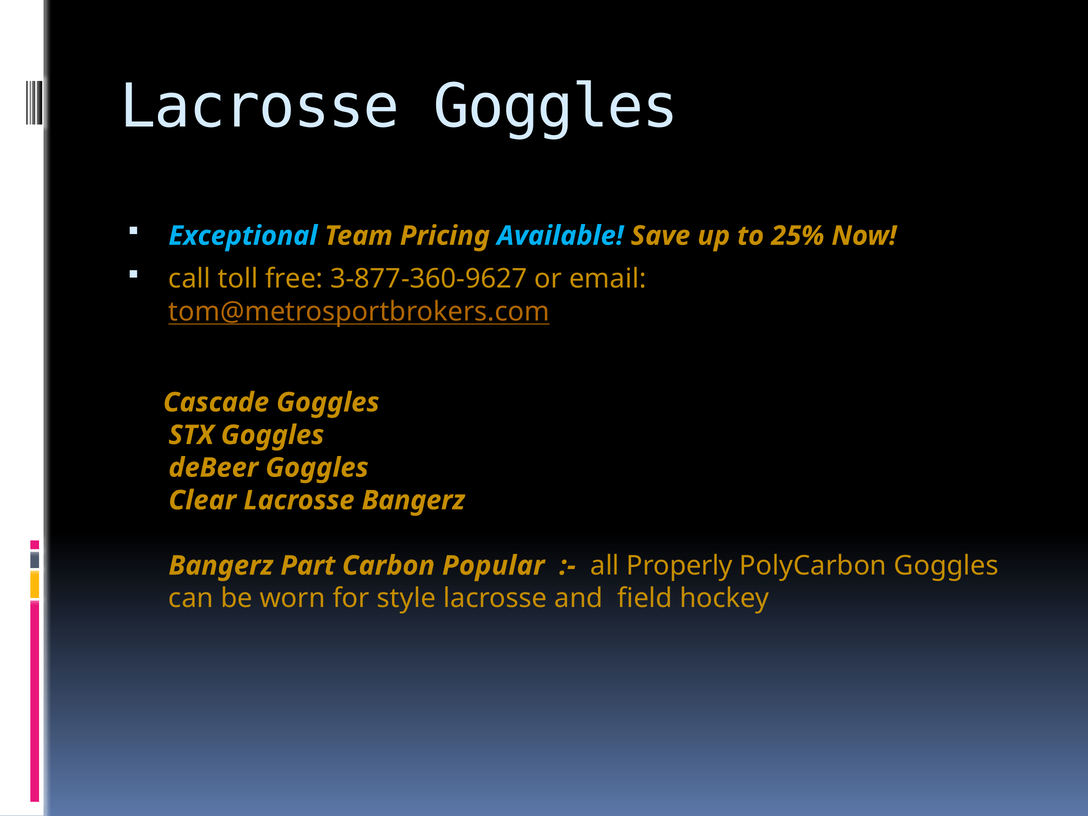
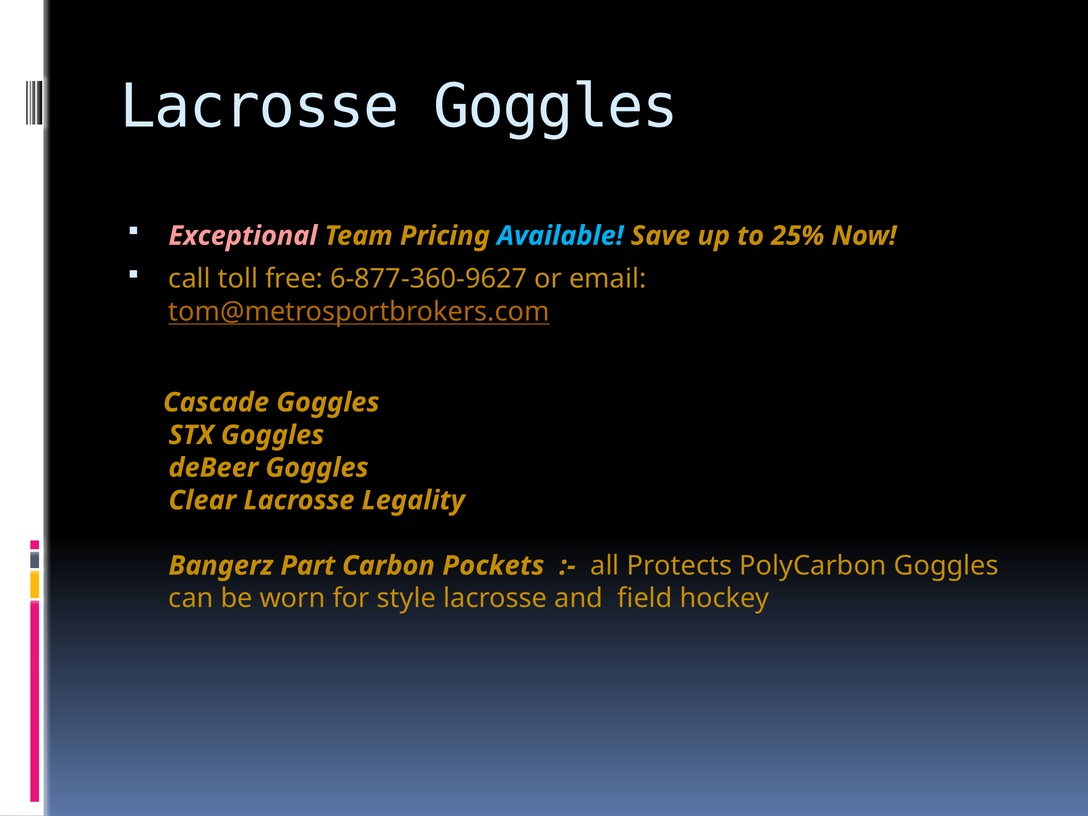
Exceptional colour: light blue -> pink (243, 236)
3-877-360-9627: 3-877-360-9627 -> 6-877-360-9627 (429, 279)
Lacrosse Bangerz: Bangerz -> Legality (413, 500)
Popular: Popular -> Pockets (493, 566)
Properly: Properly -> Protects (679, 566)
